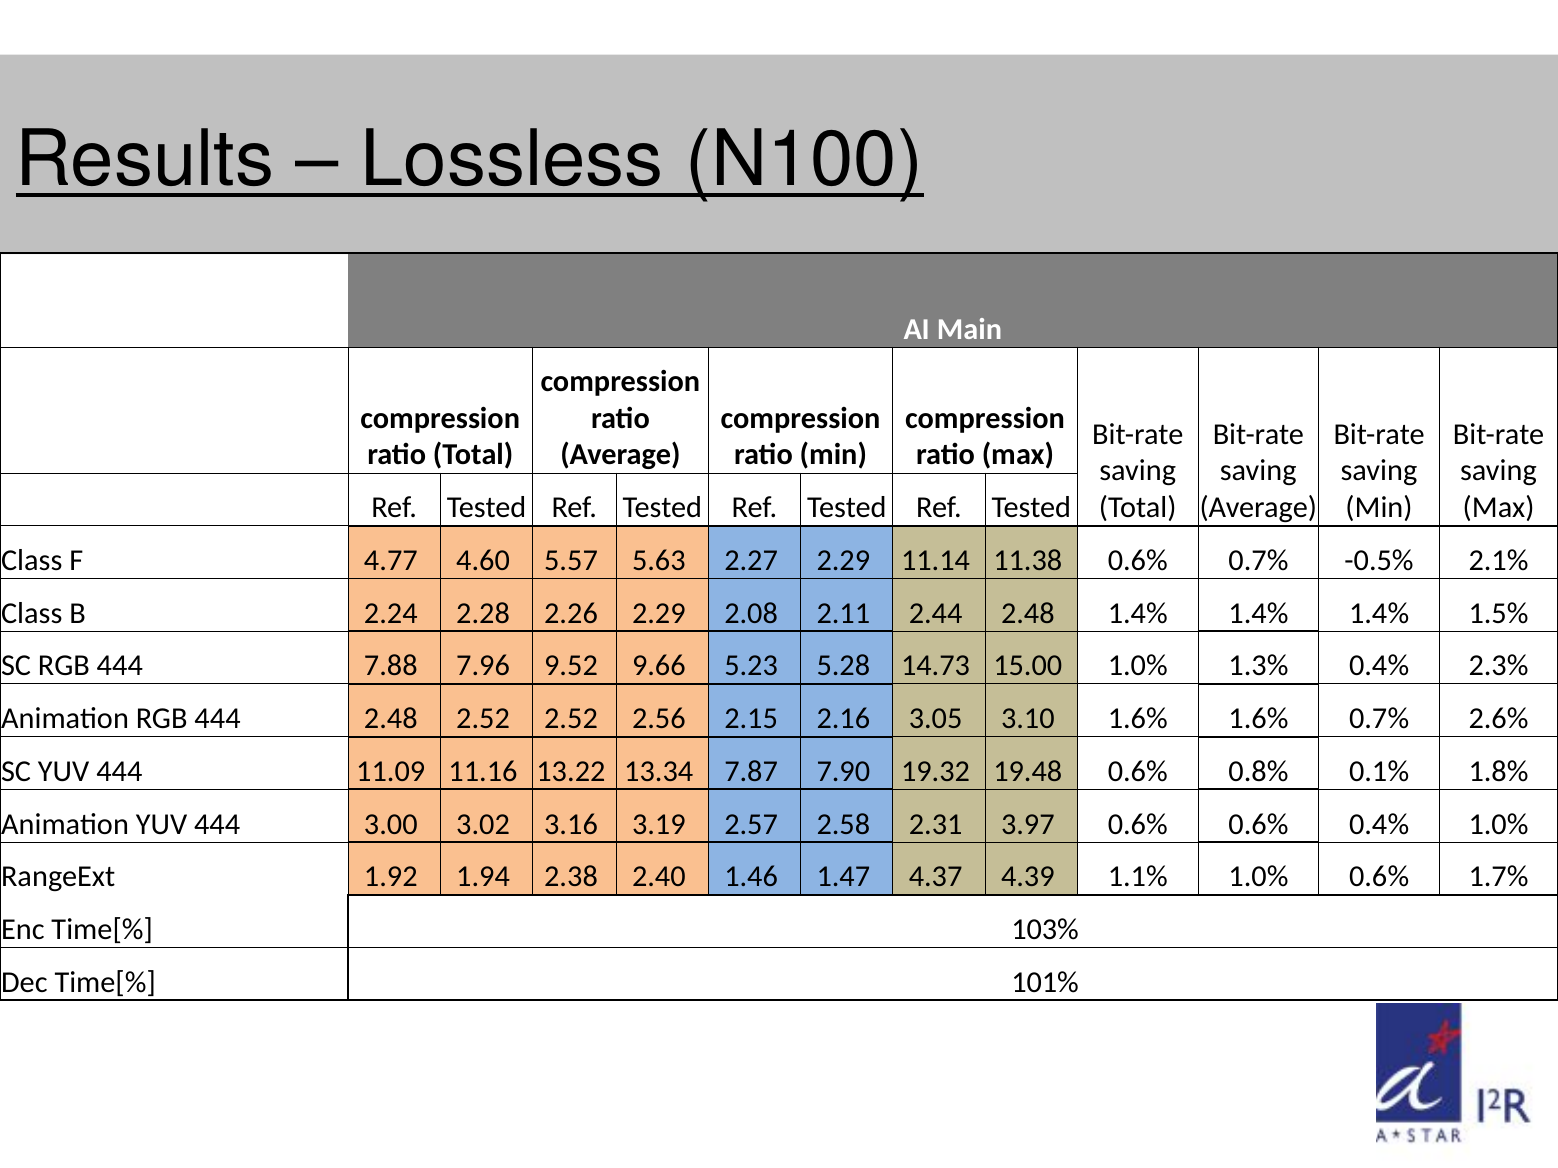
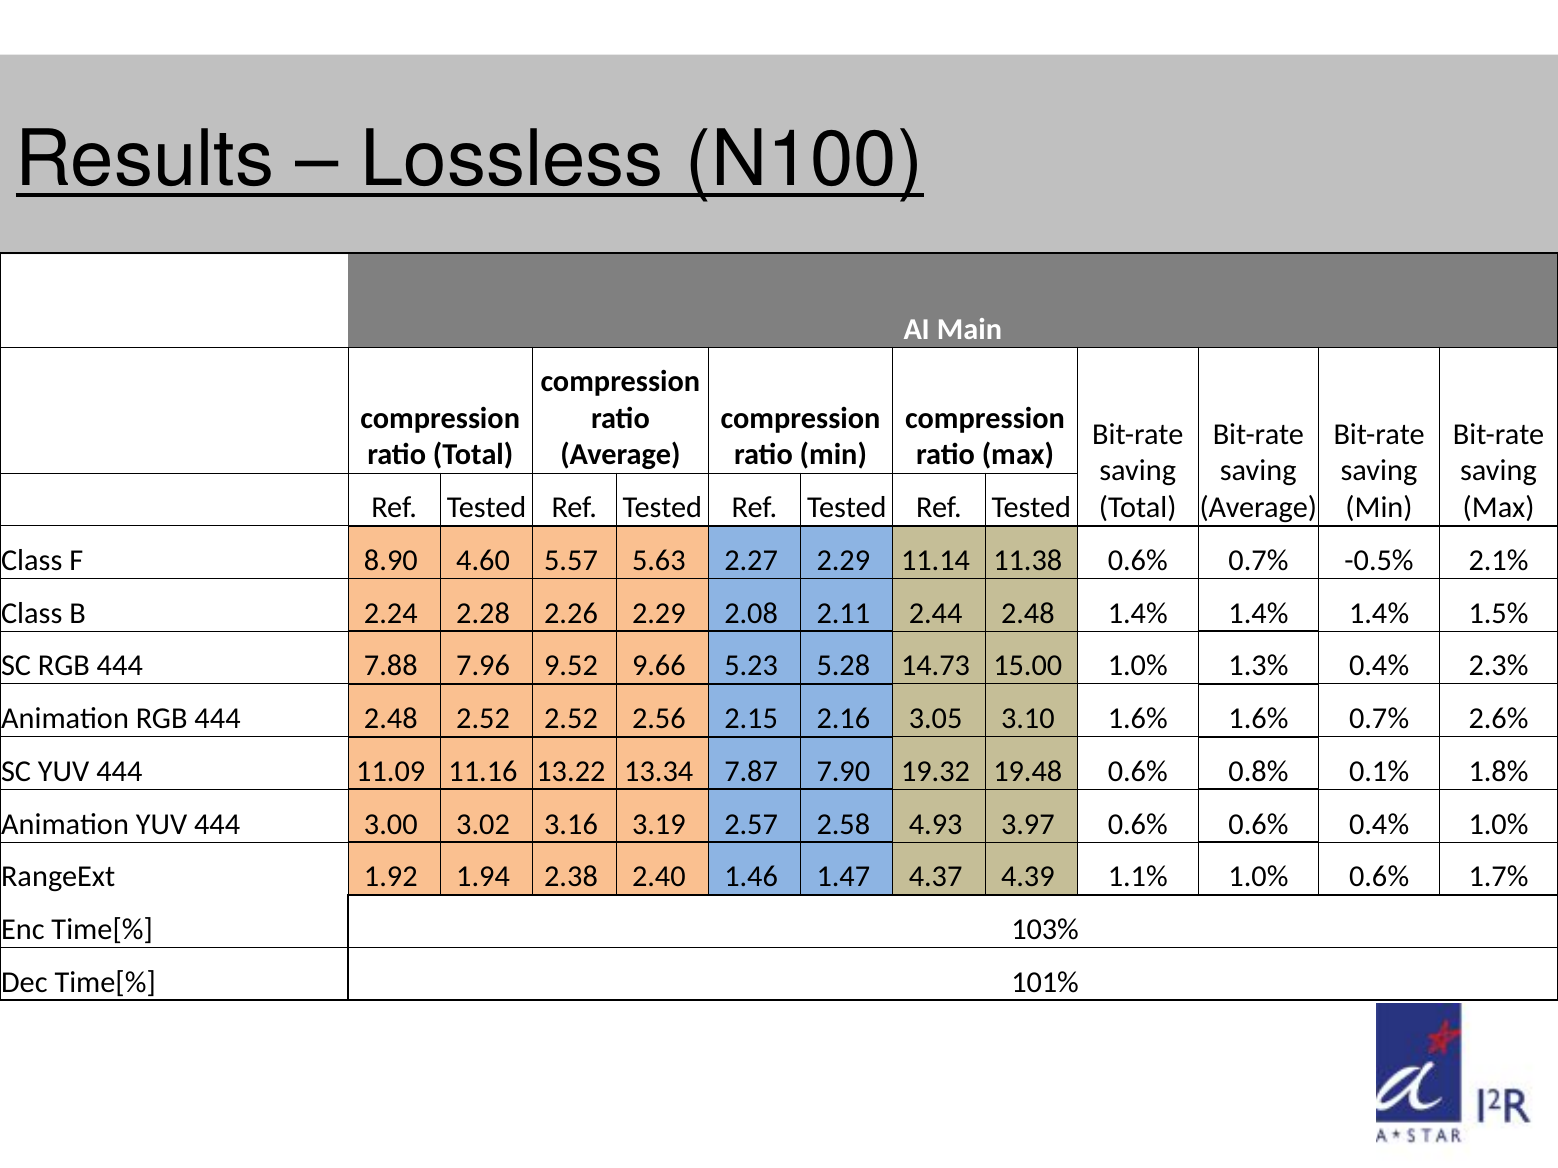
4.77: 4.77 -> 8.90 (391, 561)
2.31: 2.31 -> 4.93 (936, 824)
